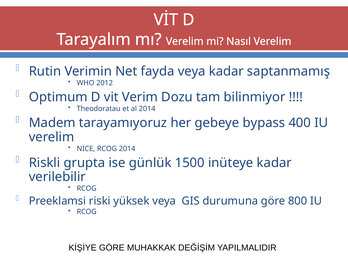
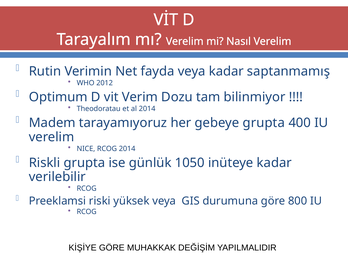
gebeye bypass: bypass -> grupta (264, 123)
1500: 1500 -> 1050 (190, 163)
